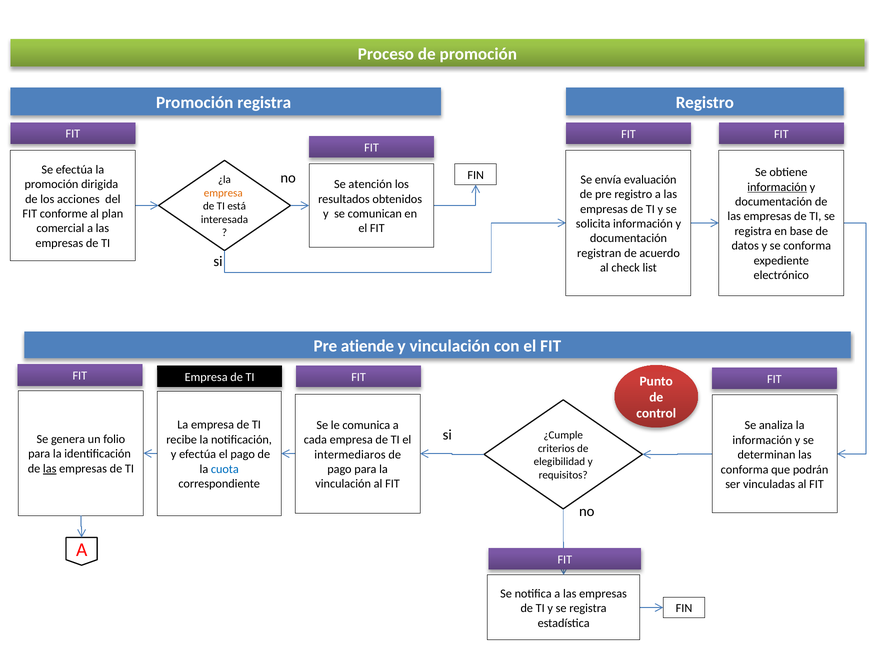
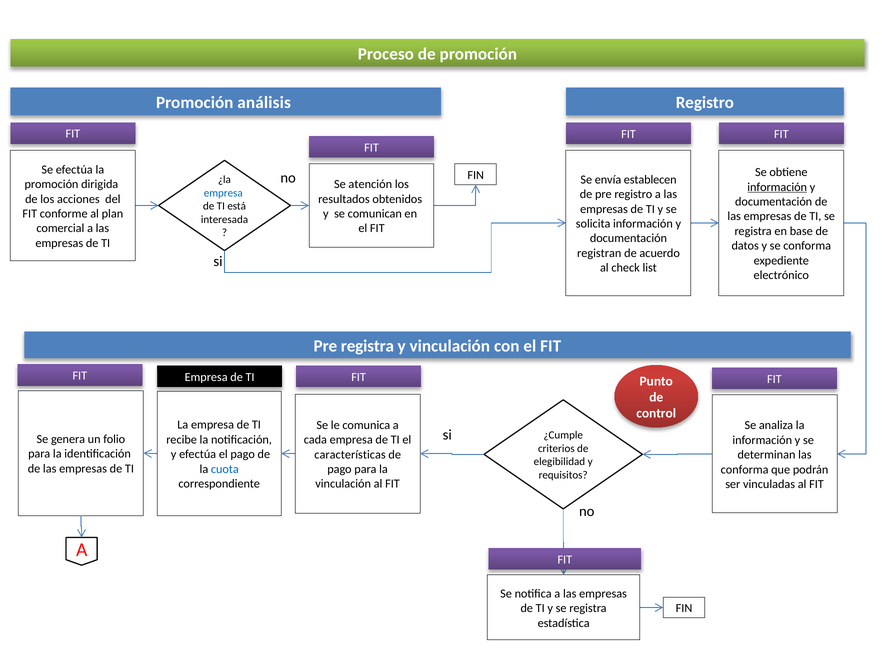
Promoción registra: registra -> análisis (264, 103)
evaluación: evaluación -> establecen (650, 180)
empresa colour: orange -> blue (223, 193)
Pre atiende: atiende -> registra (367, 346)
intermediaros: intermediaros -> características (350, 455)
las underline: present -> none (50, 469)
